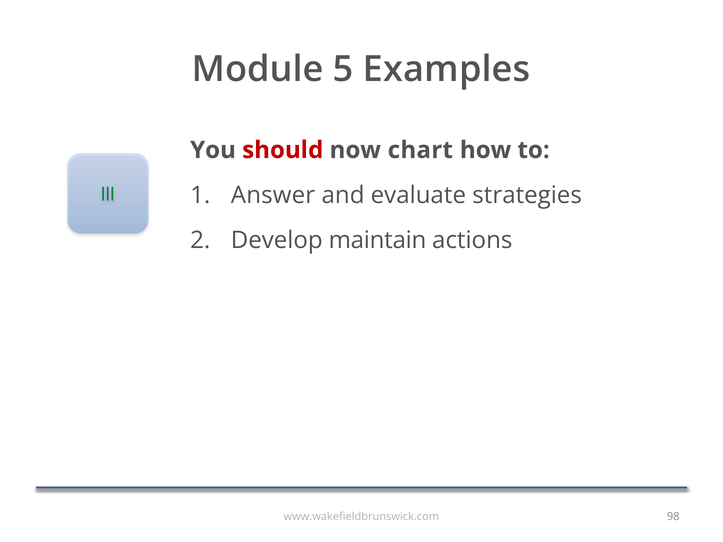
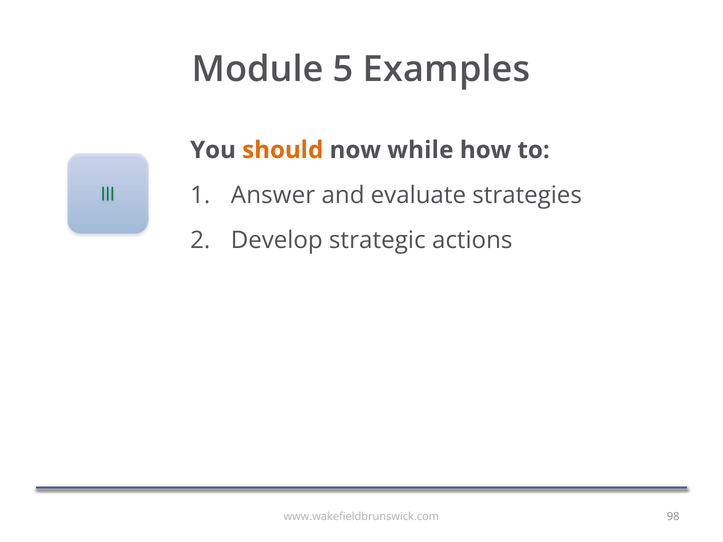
should colour: red -> orange (283, 150)
chart: chart -> while (420, 150)
maintain: maintain -> strategic (377, 240)
